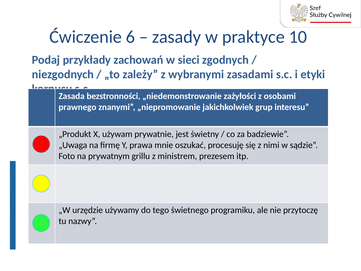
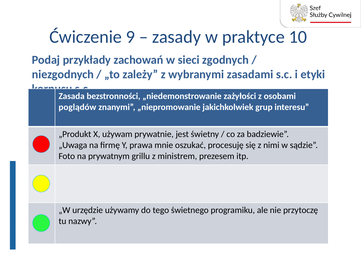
6: 6 -> 9 (130, 37)
prawnego: prawnego -> poglądów (77, 107)
